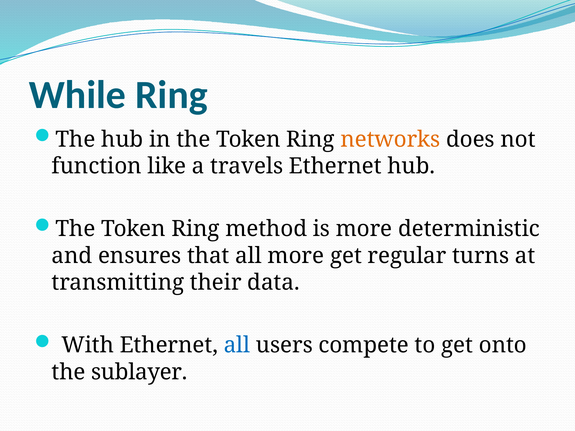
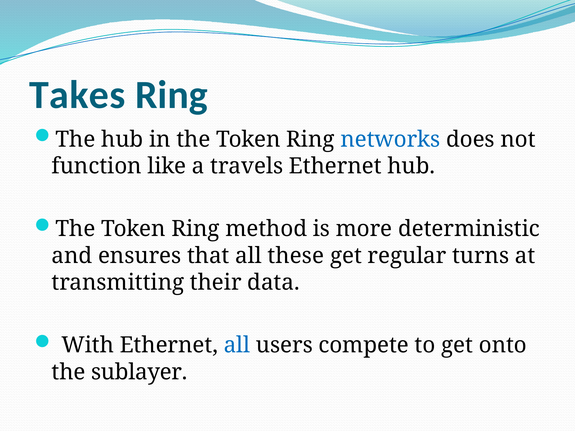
While: While -> Takes (77, 95)
networks colour: orange -> blue (390, 140)
all more: more -> these (296, 256)
